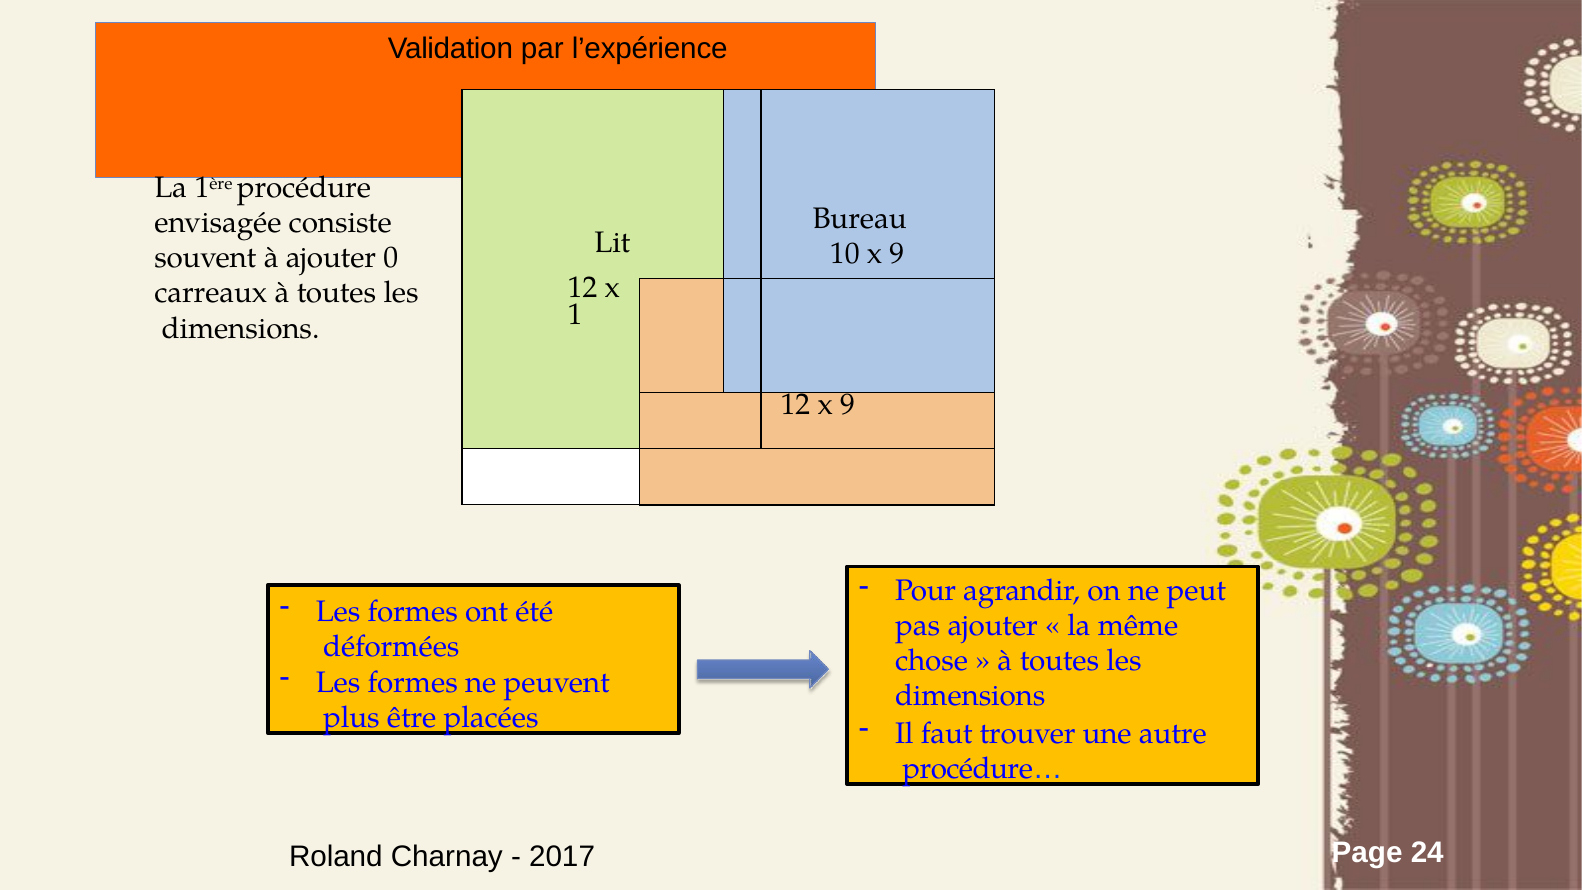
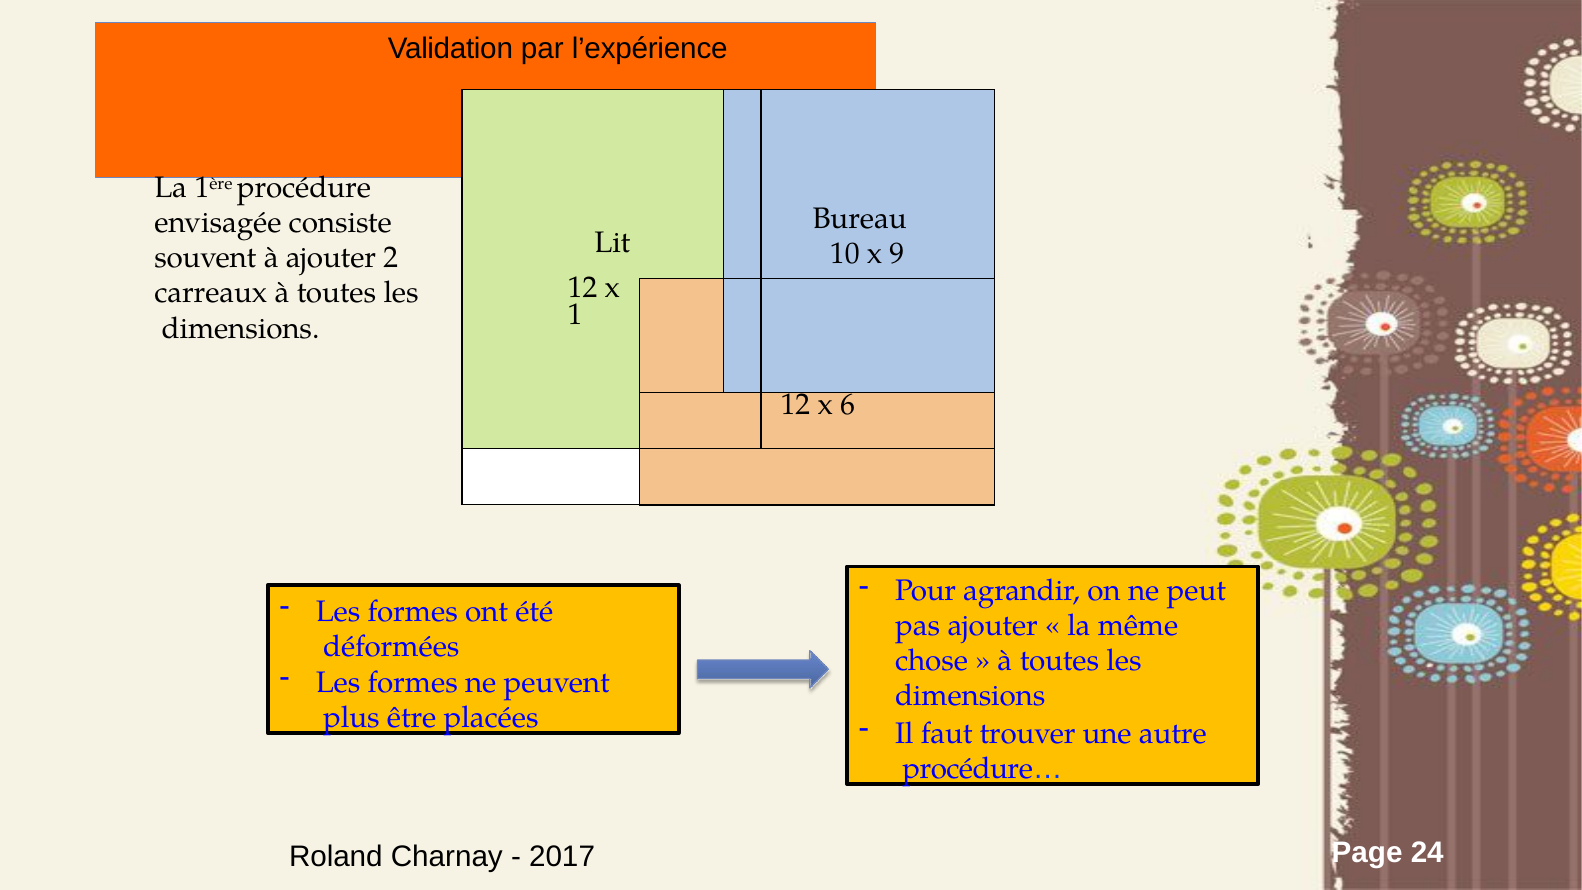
0: 0 -> 2 (391, 258)
12 x 9: 9 -> 6 (848, 405)
